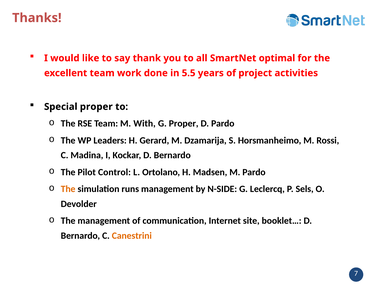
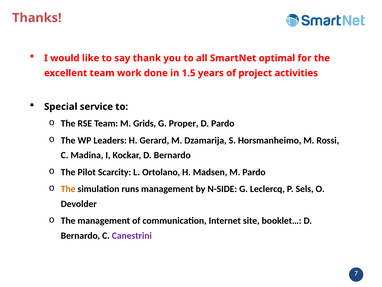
5.5: 5.5 -> 1.5 (189, 73)
Special proper: proper -> service (96, 107)
With: With -> Grids (145, 123)
Control: Control -> Scarcity (115, 172)
Canestrini colour: orange -> purple (132, 235)
